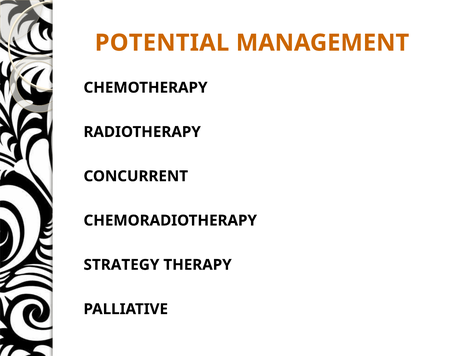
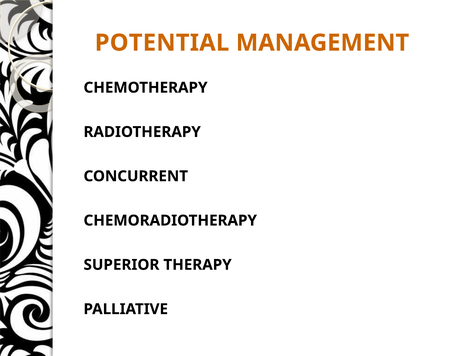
STRATEGY: STRATEGY -> SUPERIOR (121, 265)
